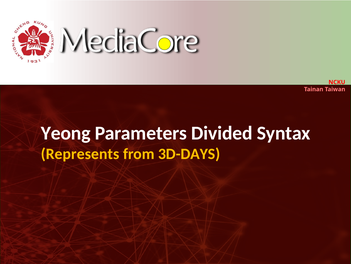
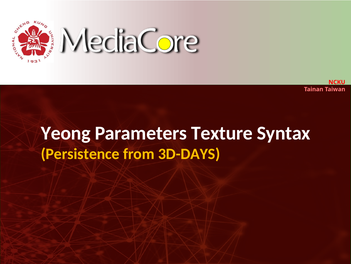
Divided: Divided -> Texture (222, 133)
Represents: Represents -> Persistence (80, 153)
